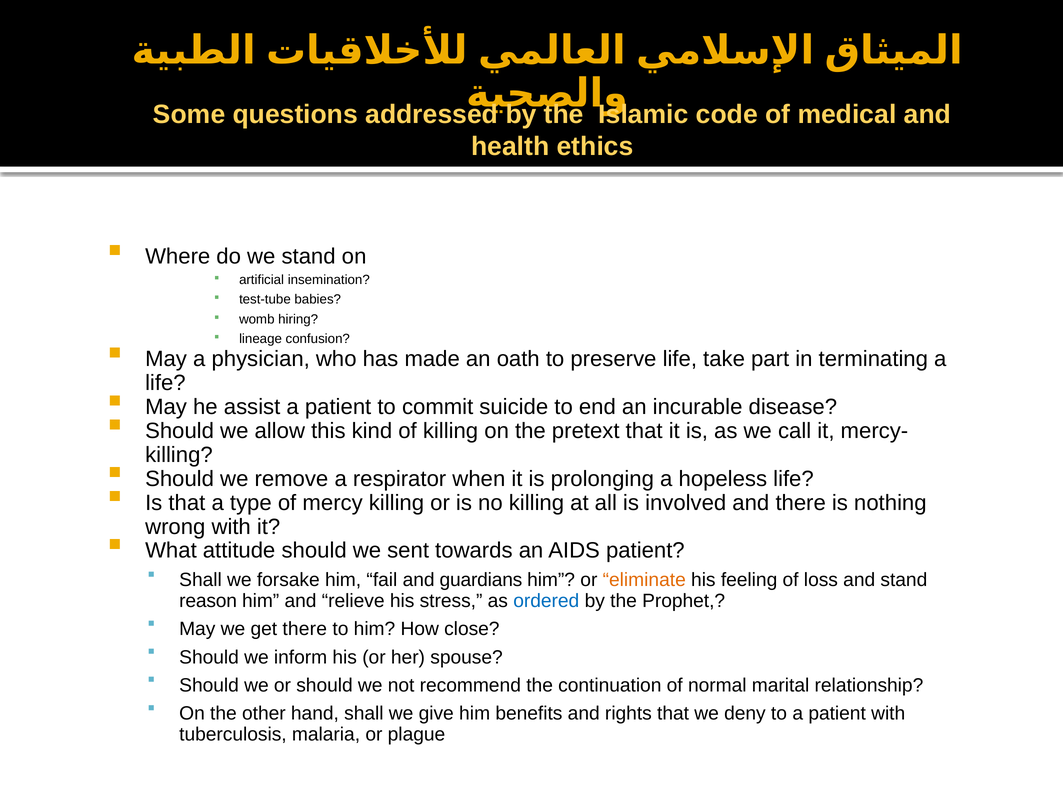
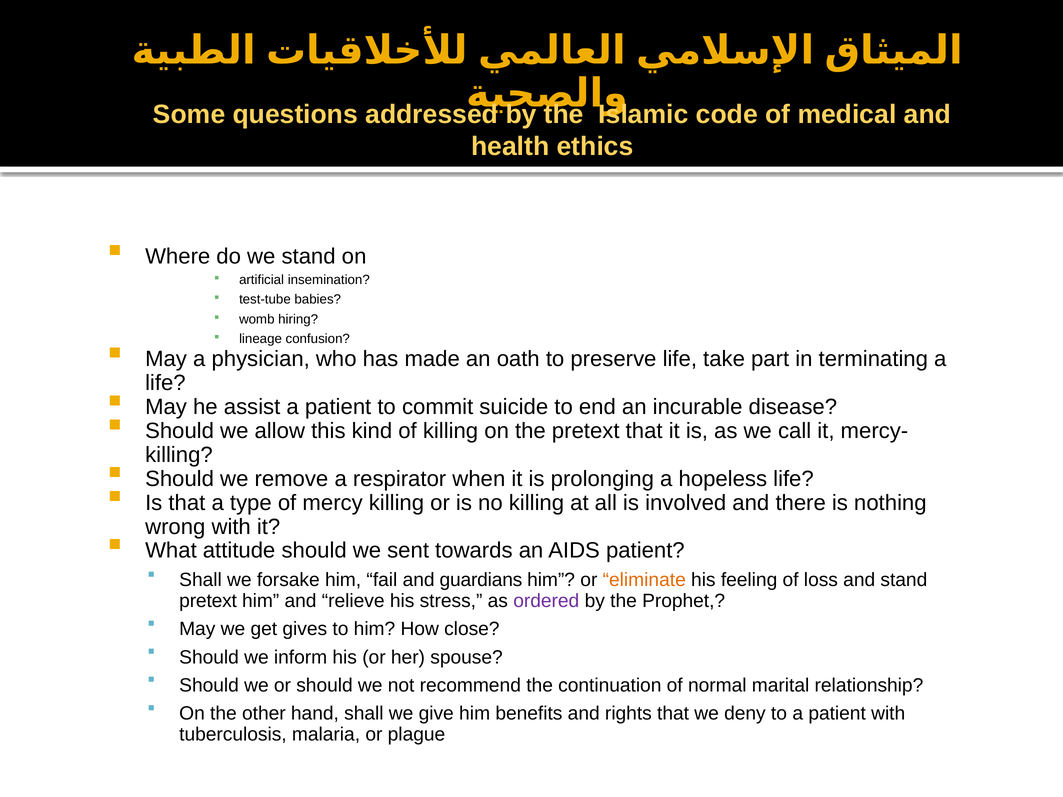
reason: reason -> pretext (208, 601)
ordered colour: blue -> purple (546, 601)
get there: there -> gives (305, 629)
